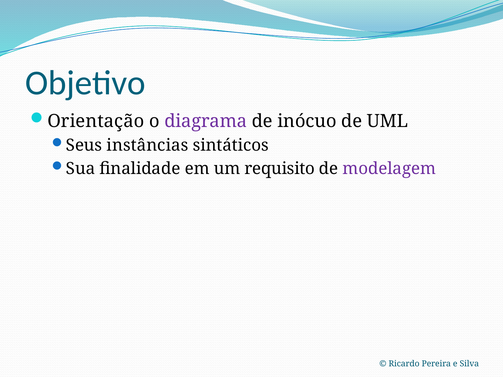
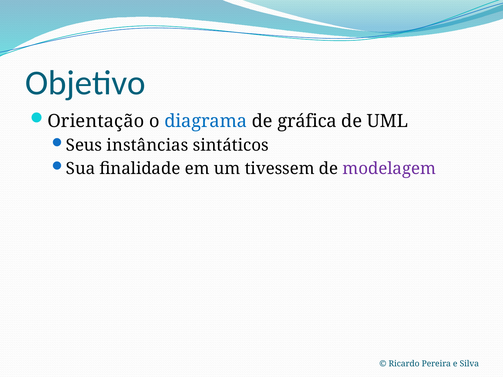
diagrama colour: purple -> blue (206, 121)
inócuo: inócuo -> gráfica (307, 121)
requisito: requisito -> tivessem (280, 169)
